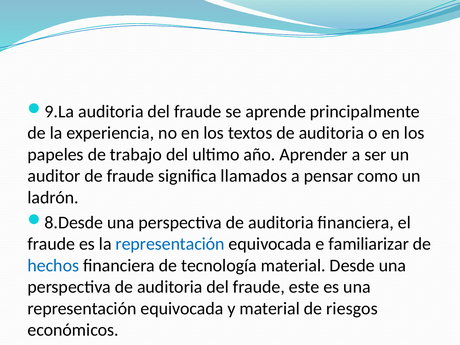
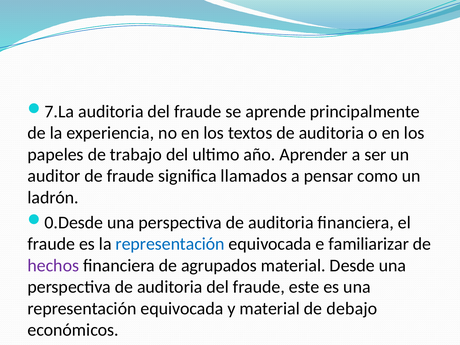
9.La: 9.La -> 7.La (59, 112)
8.Desde: 8.Desde -> 0.Desde (74, 223)
hechos colour: blue -> purple (53, 266)
tecnología: tecnología -> agrupados (219, 266)
riesgos: riesgos -> debajo (352, 309)
